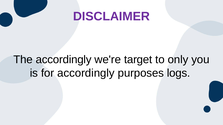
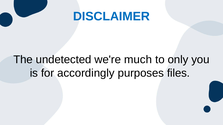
DISCLAIMER colour: purple -> blue (111, 16)
The accordingly: accordingly -> undetected (64, 60)
target: target -> much (138, 60)
logs: logs -> files (178, 73)
